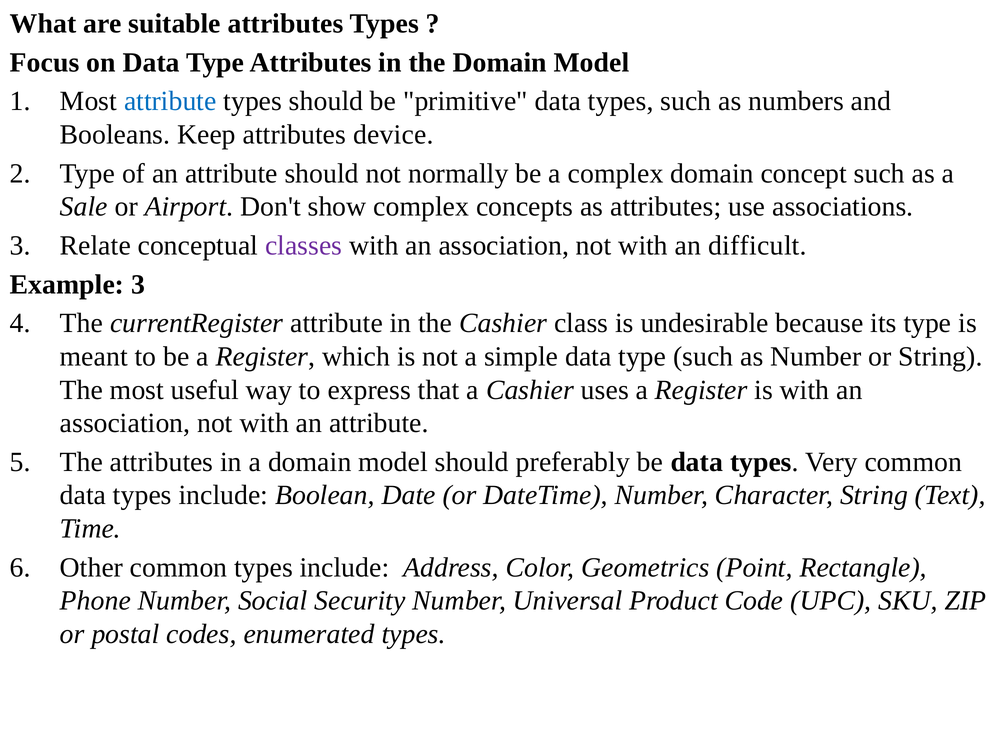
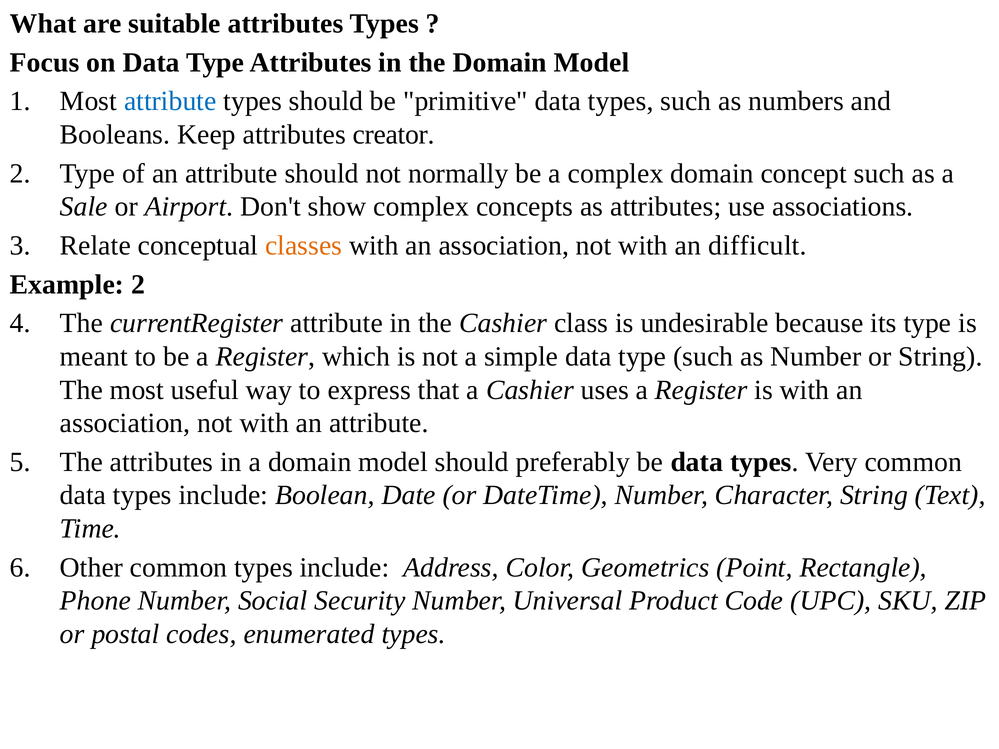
device: device -> creator (394, 135)
classes colour: purple -> orange (304, 246)
Example 3: 3 -> 2 (138, 285)
